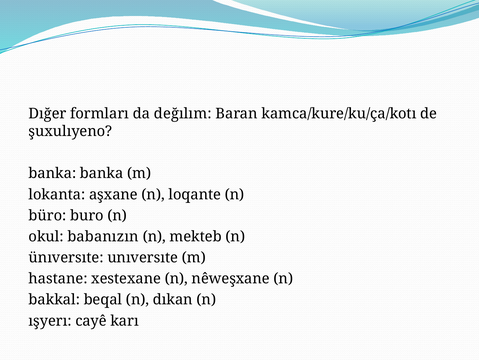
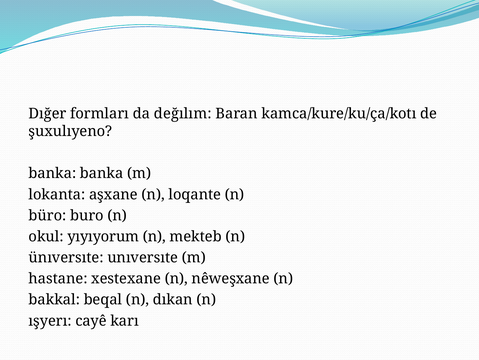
babanızın: babanızın -> yıyıyorum (103, 236)
